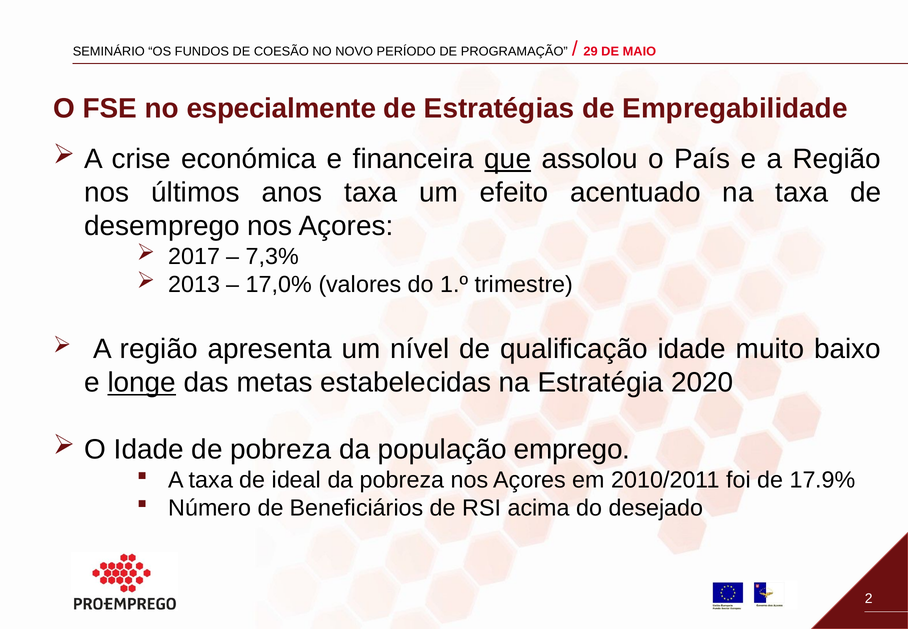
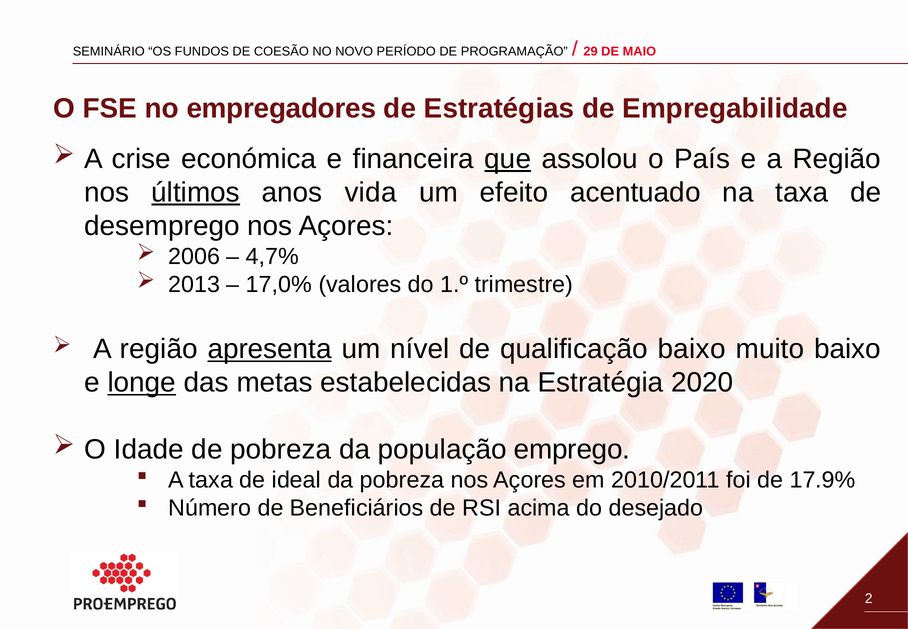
especialmente: especialmente -> empregadores (281, 109)
últimos underline: none -> present (196, 192)
anos taxa: taxa -> vida (371, 192)
2017: 2017 -> 2006 (194, 256)
7,3%: 7,3% -> 4,7% (273, 256)
apresenta underline: none -> present (270, 349)
qualificação idade: idade -> baixo (692, 349)
